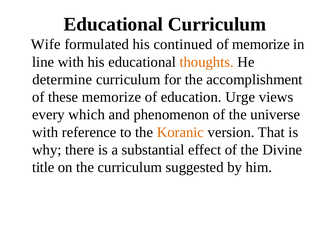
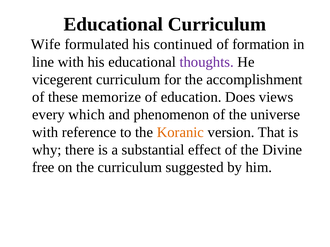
of memorize: memorize -> formation (261, 44)
thoughts colour: orange -> purple (207, 62)
determine: determine -> vicegerent (62, 80)
Urge: Urge -> Does (240, 97)
title: title -> free (43, 168)
